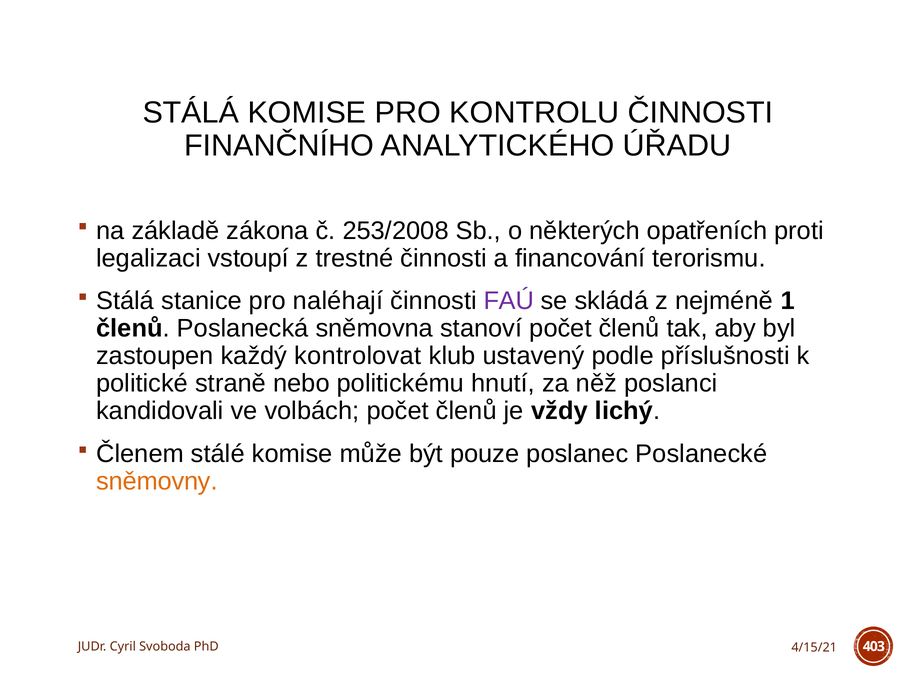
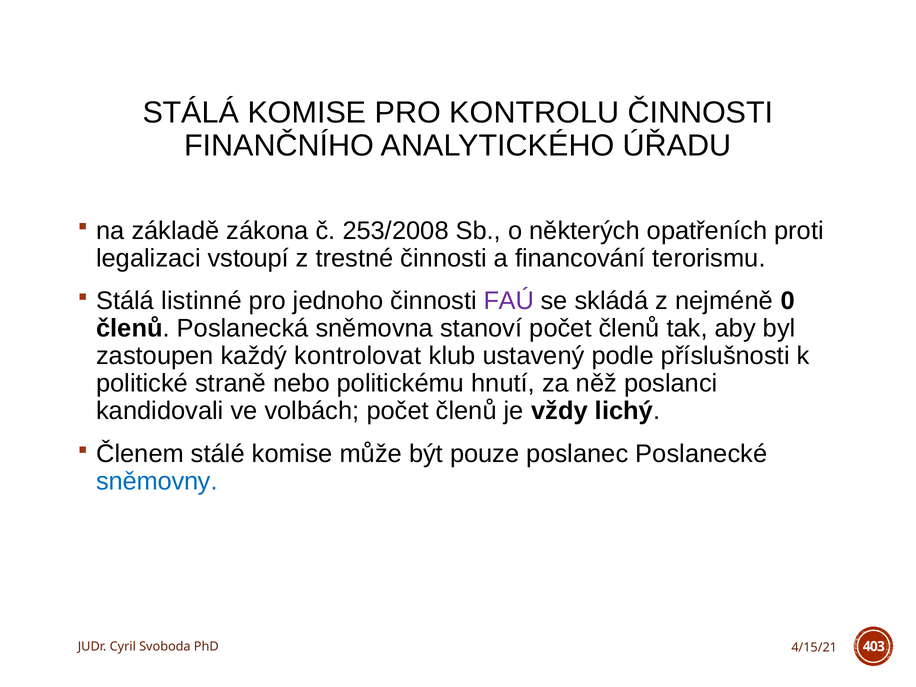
stanice: stanice -> listinné (202, 301)
naléhají: naléhají -> jednoho (338, 301)
1: 1 -> 0 (788, 301)
sněmovny colour: orange -> blue (157, 481)
